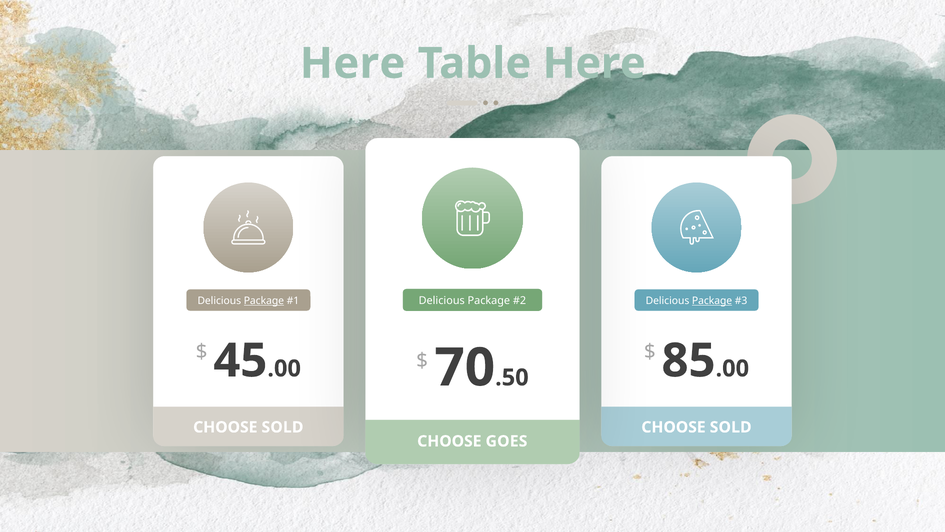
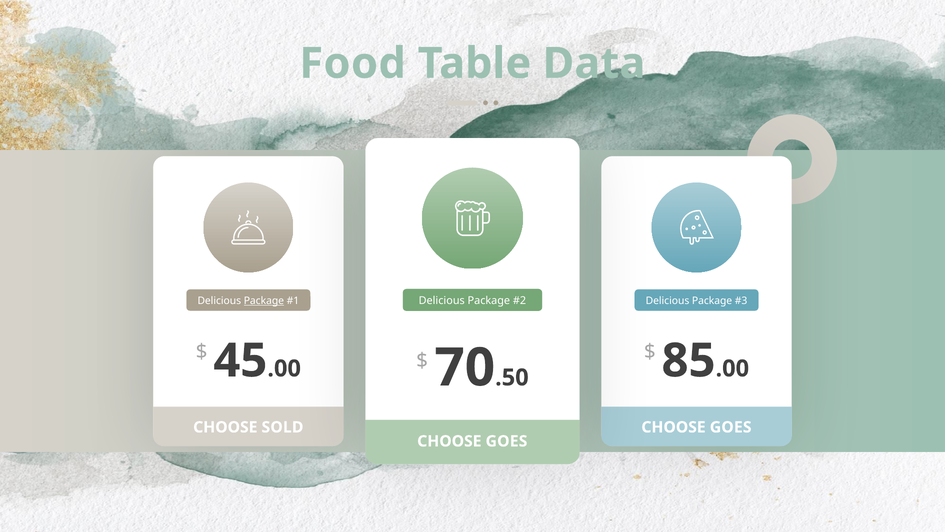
Here: Here -> Food (353, 64)
Table Here: Here -> Data (594, 64)
Package underline: present -> none (712, 301)
SOLD: SOLD -> GOES (731, 427)
